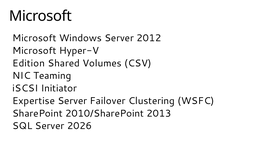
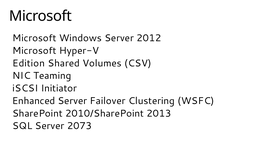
Expertise: Expertise -> Enhanced (34, 101)
2026: 2026 -> 2073 (79, 126)
